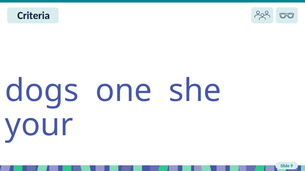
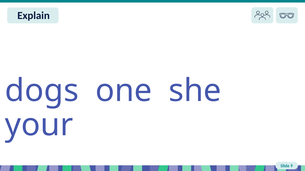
Criteria: Criteria -> Explain (34, 16)
